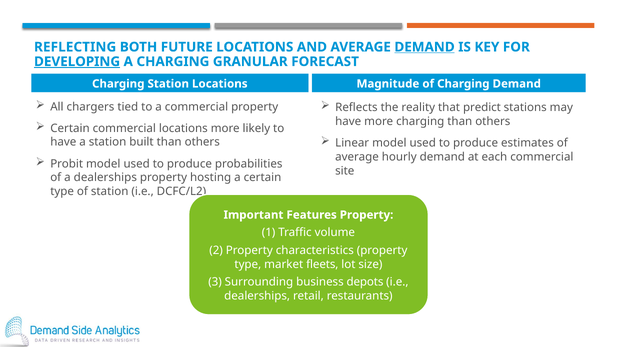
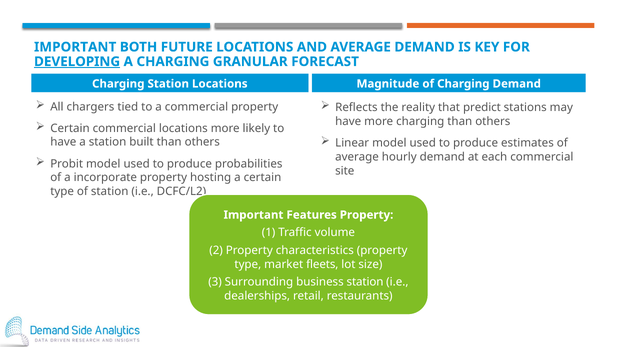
REFLECTING: REFLECTING -> IMPORTANT (75, 47)
DEMAND underline: present -> none (425, 47)
a dealerships: dealerships -> incorporate (105, 178)
business depots: depots -> station (365, 282)
